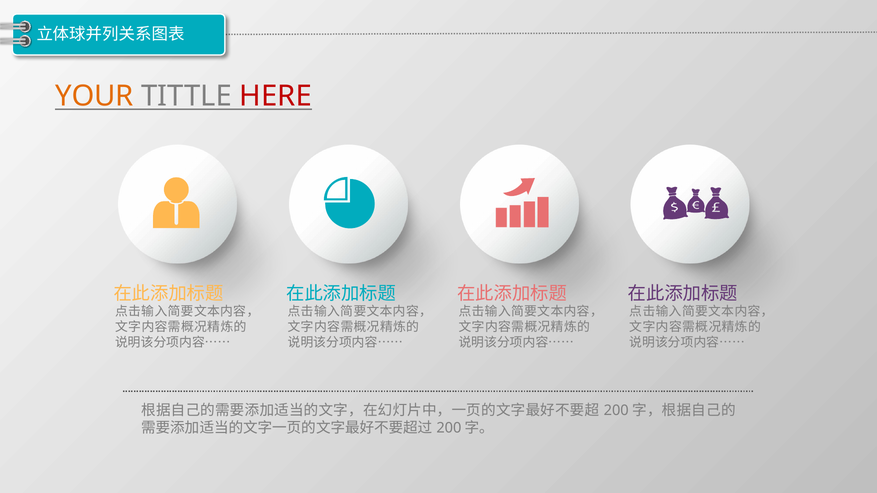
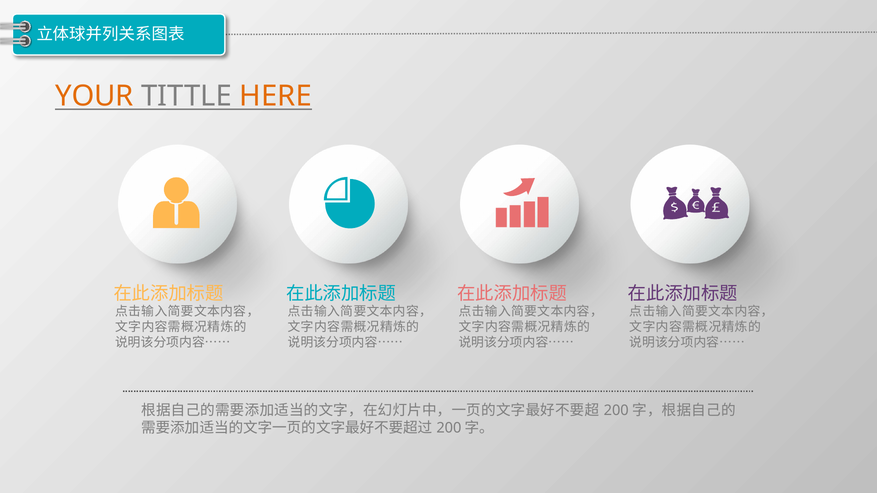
HERE colour: red -> orange (276, 96)
